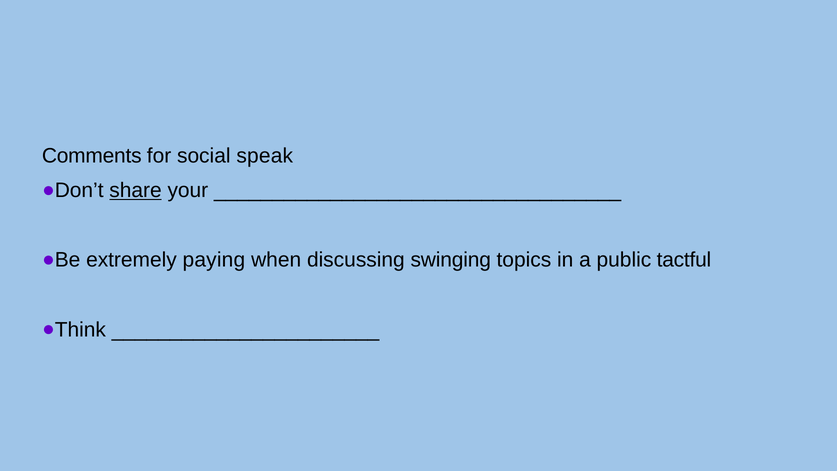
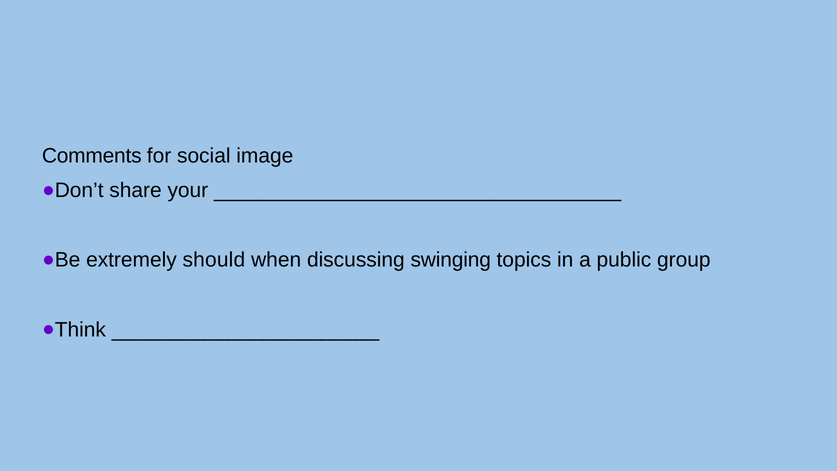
speak: speak -> image (265, 156)
share underline: present -> none (136, 190)
paying: paying -> should (214, 260)
tactful: tactful -> group (684, 260)
